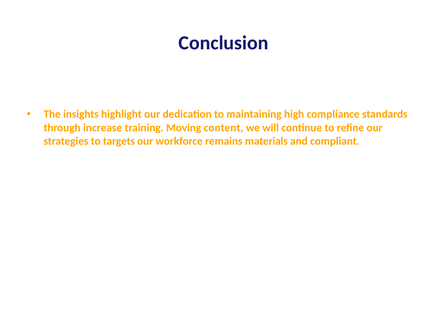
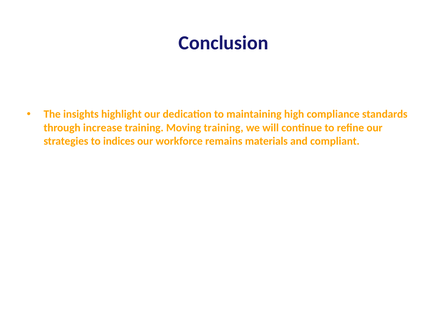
Moving content: content -> training (224, 127)
targets: targets -> indices (119, 141)
